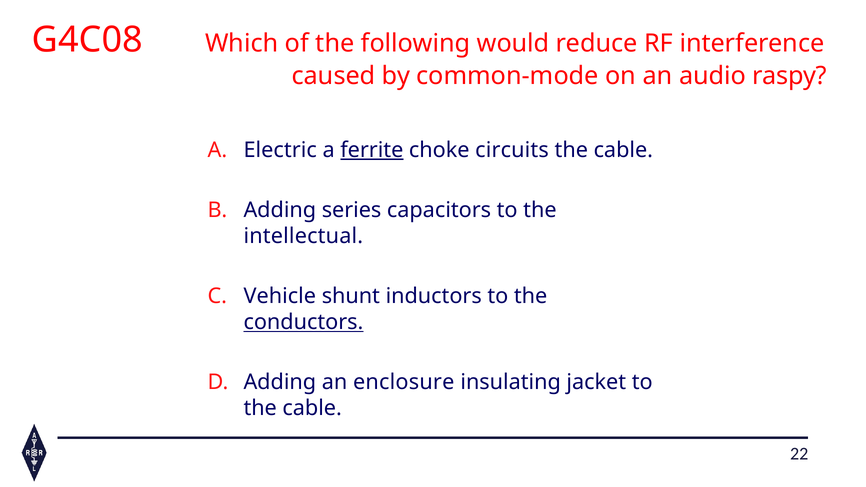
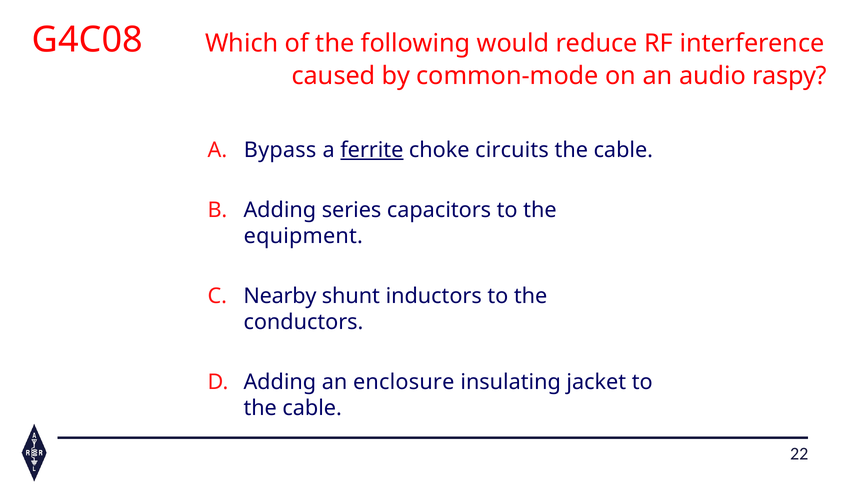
Electric: Electric -> Bypass (280, 150)
intellectual: intellectual -> equipment (303, 236)
Vehicle: Vehicle -> Nearby (280, 296)
conductors underline: present -> none (303, 322)
